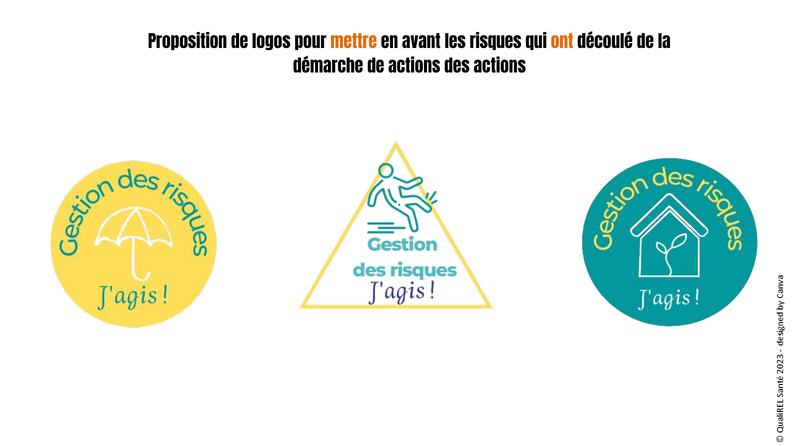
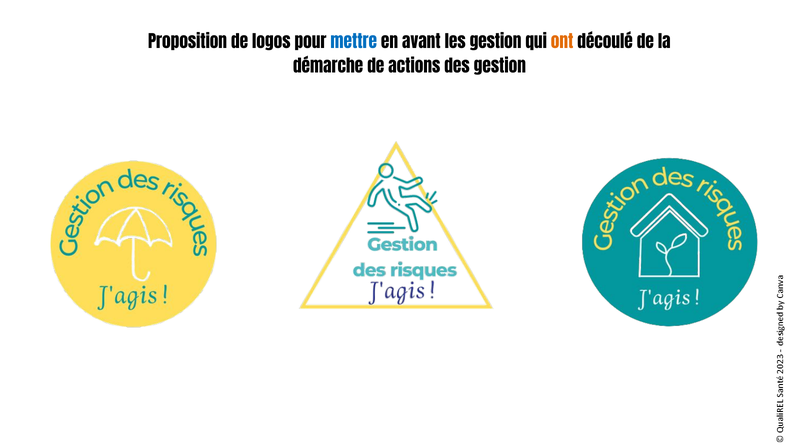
mettre colour: orange -> blue (354, 43)
les risques: risques -> gestion (496, 43)
des actions: actions -> gestion (500, 67)
